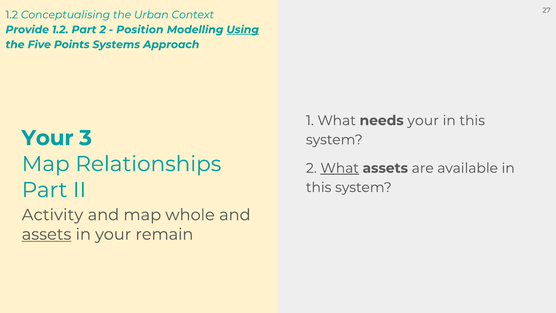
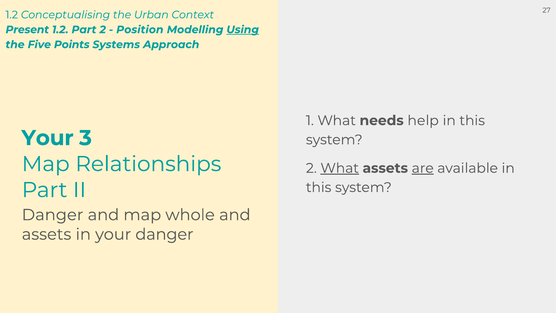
Provide: Provide -> Present (27, 30)
needs your: your -> help (423, 120)
are underline: none -> present (423, 168)
Activity: Activity -> Danger (53, 215)
assets underline: present -> none (47, 234)
your remain: remain -> danger (164, 234)
